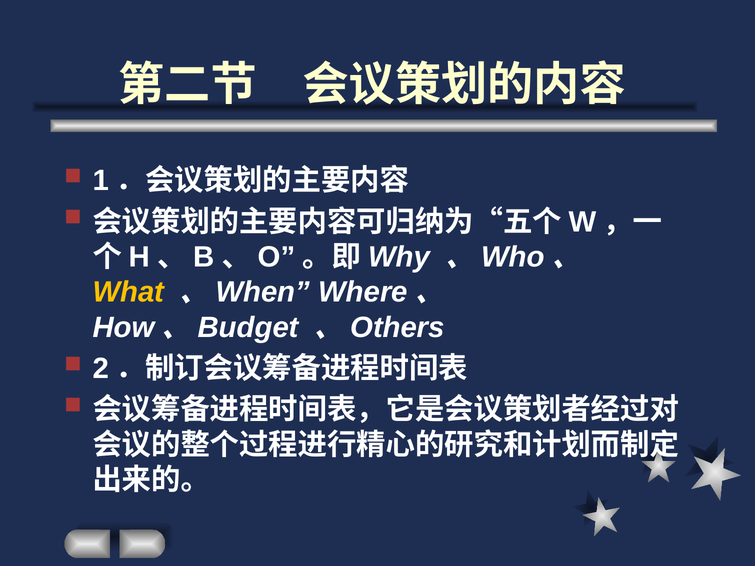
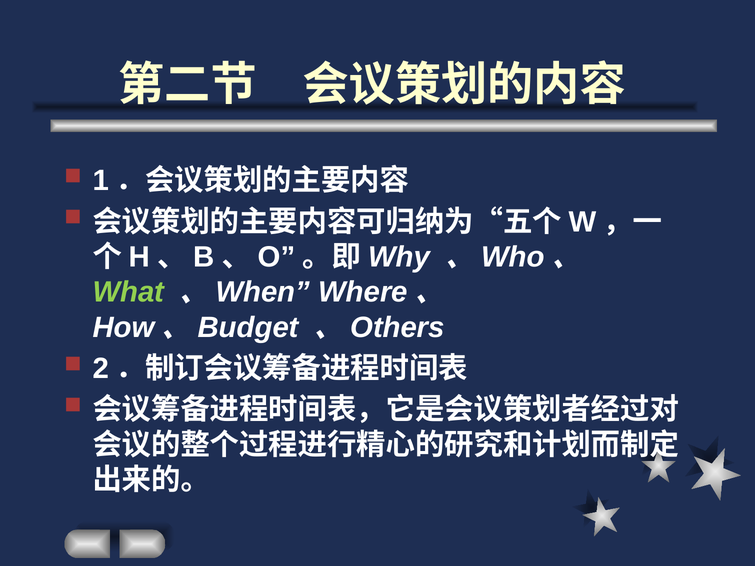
What colour: yellow -> light green (128, 292)
